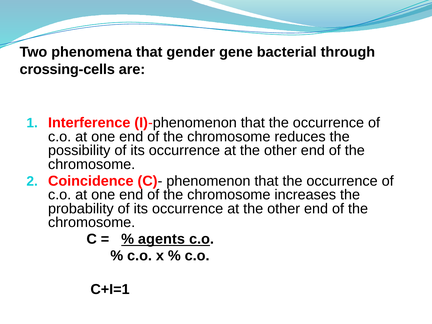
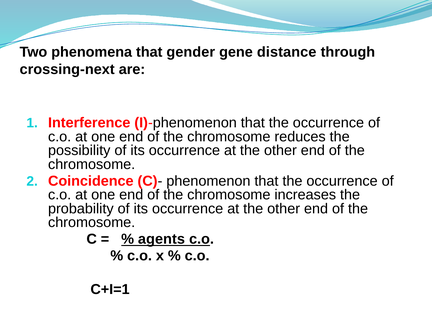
bacterial: bacterial -> distance (287, 52)
crossing-cells: crossing-cells -> crossing-next (67, 69)
